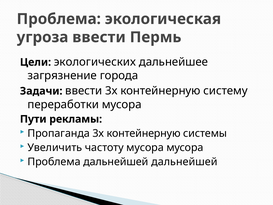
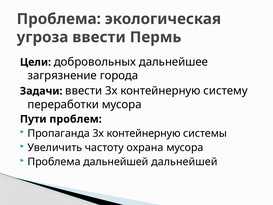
экологических: экологических -> добровольных (95, 62)
рекламы: рекламы -> проблем (76, 119)
частоту мусора: мусора -> охрана (145, 147)
